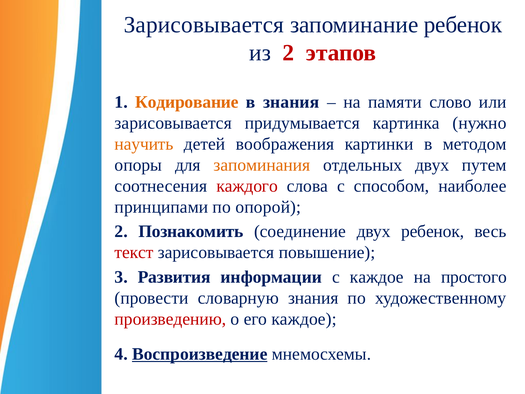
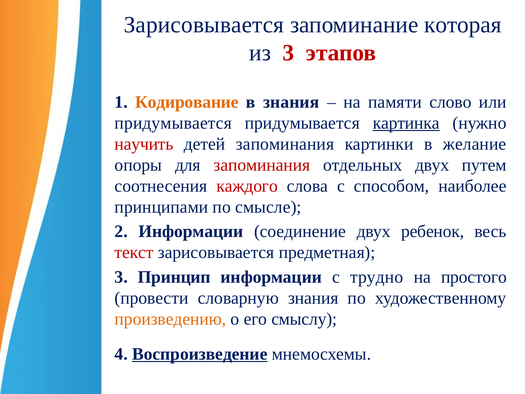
запоминание ребенок: ребенок -> которая (463, 25)
из 2: 2 -> 3 (288, 53)
зарисовывается: зарисовывается -> придумывается (173, 123)
картинка underline: none -> present (406, 123)
научить colour: orange -> red (144, 144)
детей воображения: воображения -> запоминания (285, 144)
методом: методом -> желание (475, 144)
запоминания colour: orange -> red (262, 165)
опорой: опорой -> смысле (268, 207)
2 Познакомить: Познакомить -> Информации (191, 231)
повышение: повышение -> предметная (327, 252)
Развития: Развития -> Принцип (174, 277)
с каждое: каждое -> трудно (377, 277)
произведению colour: red -> orange (170, 319)
его каждое: каждое -> смыслу (304, 319)
